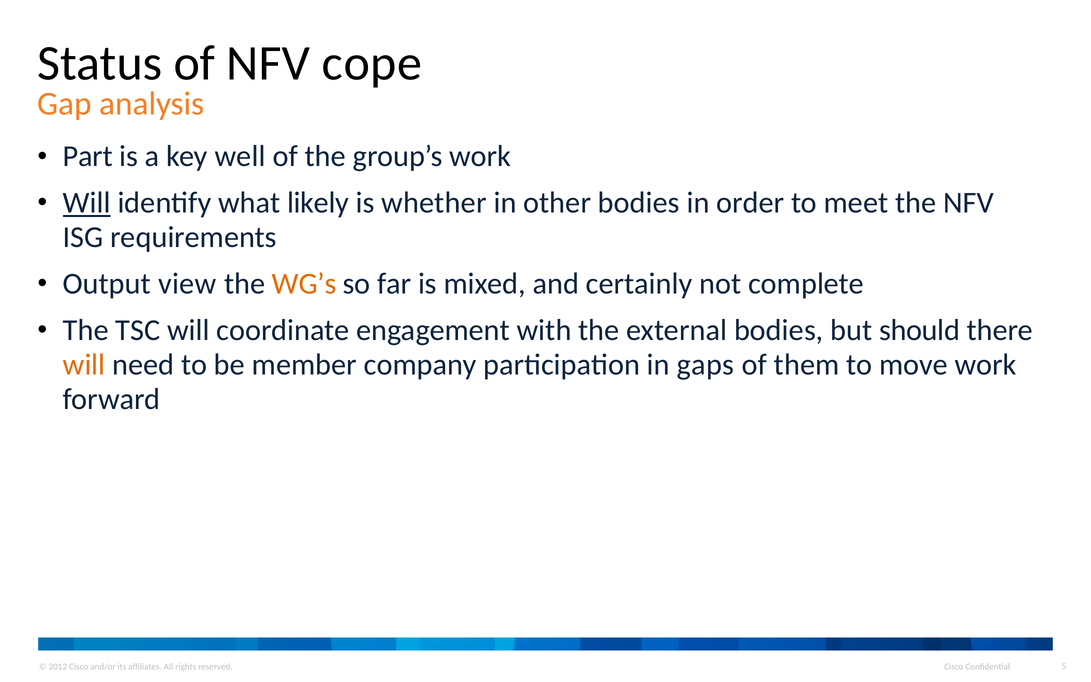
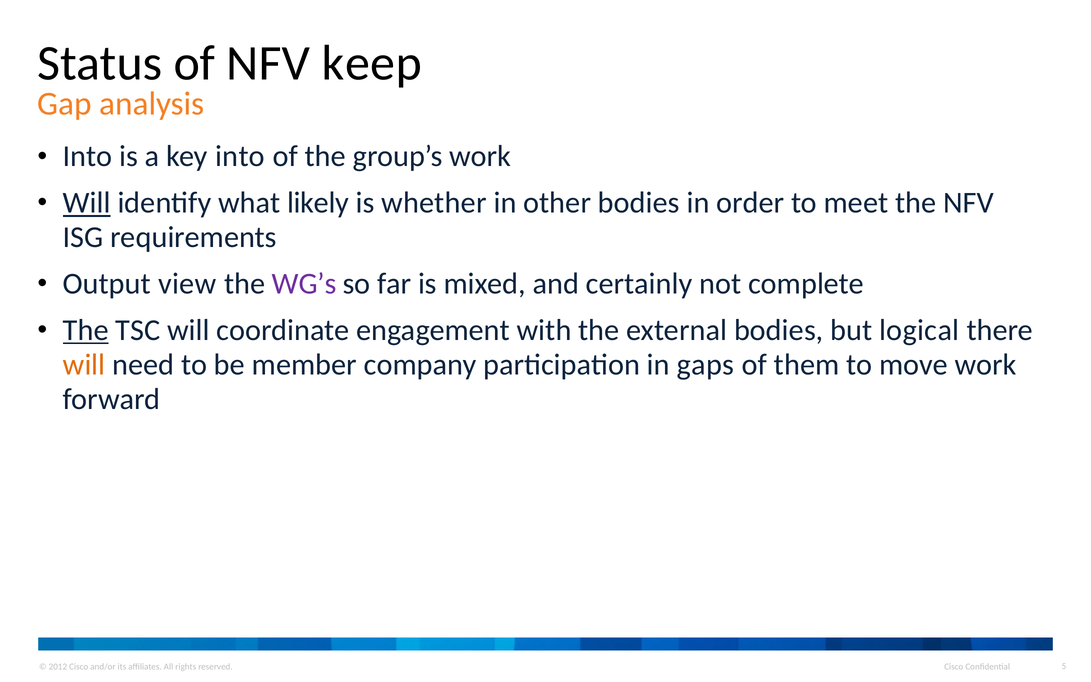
cope: cope -> keep (372, 63)
Part: Part -> Into (88, 156)
key well: well -> into (240, 156)
WG’s colour: orange -> purple (304, 284)
The underline: none -> present (86, 330)
should: should -> logical (919, 330)
